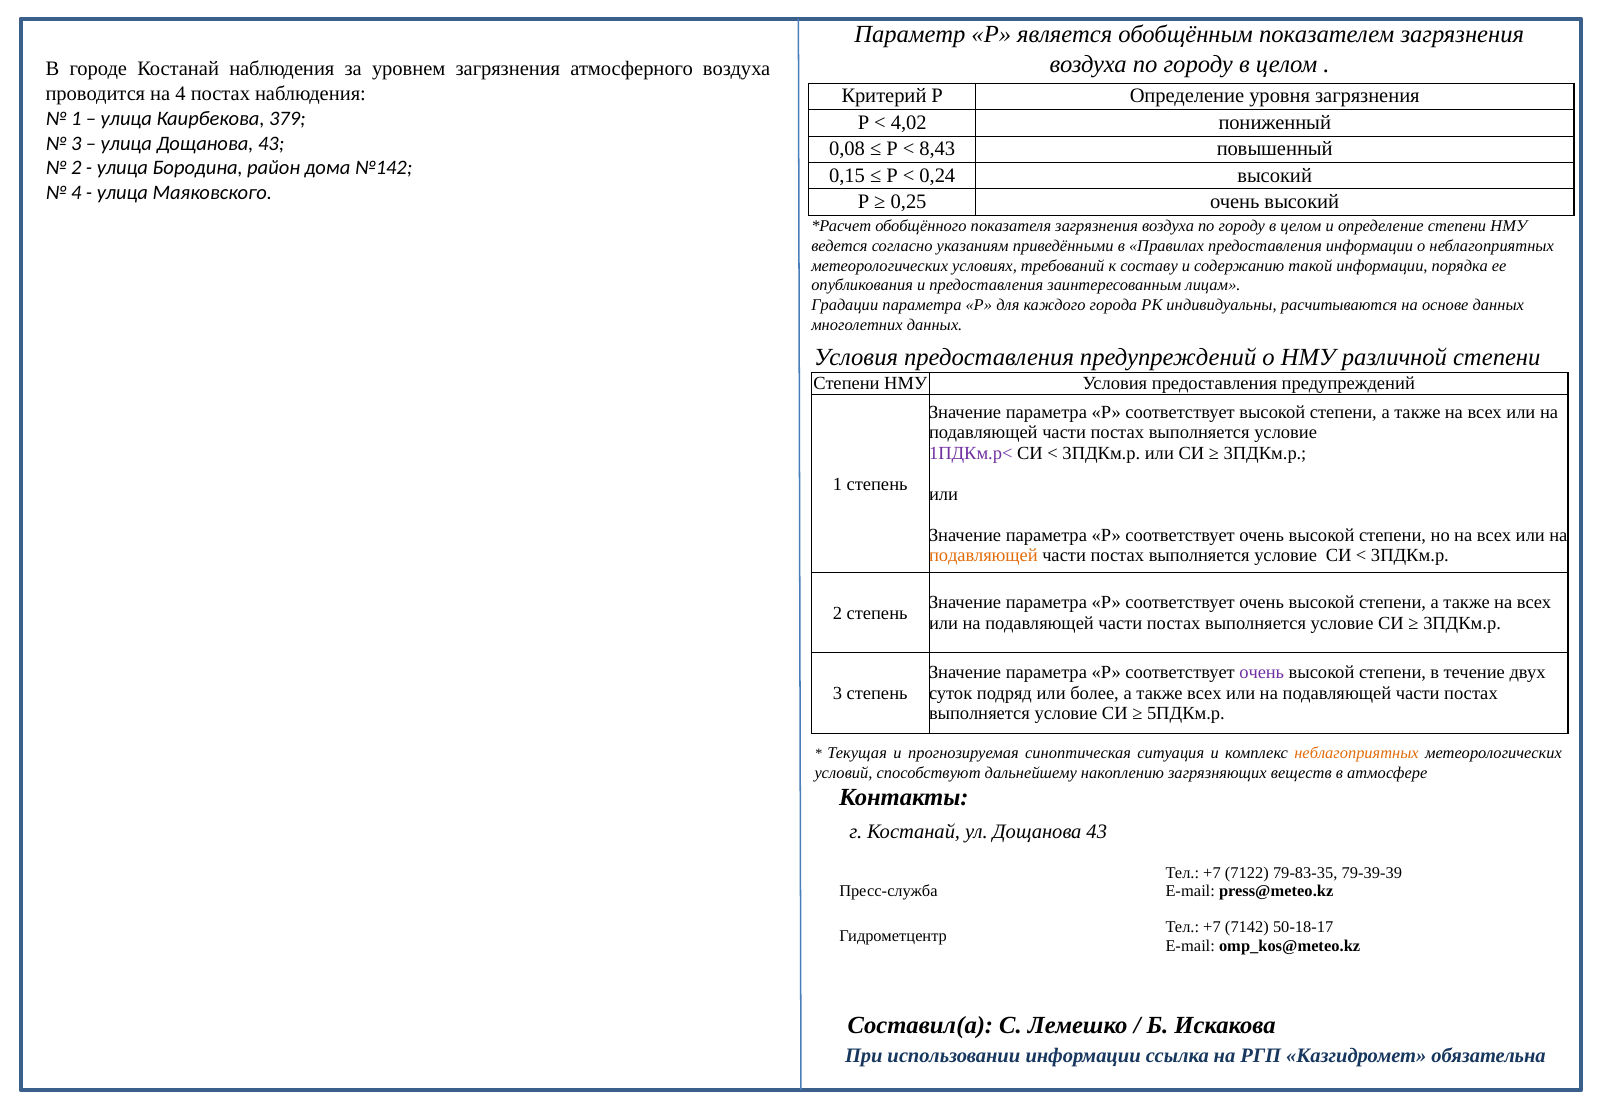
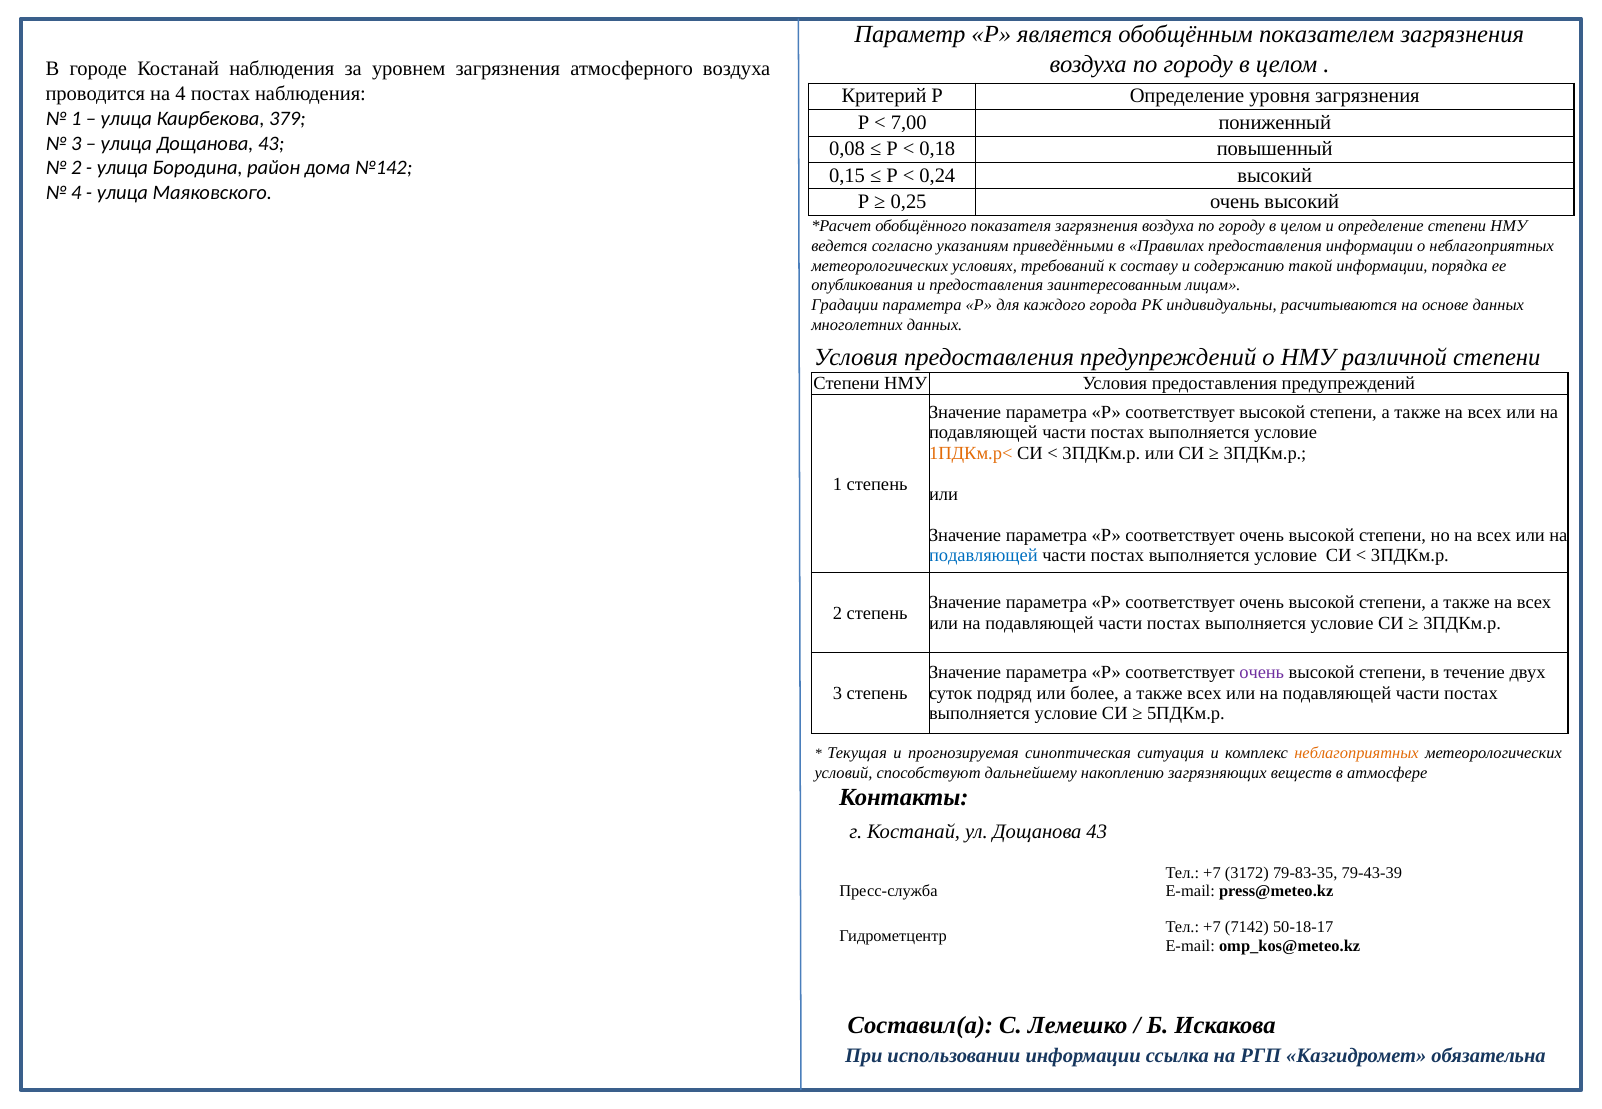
4,02: 4,02 -> 7,00 (909, 123)
8,43: 8,43 -> 0,18 (937, 149)
1ПДКм.р< colour: purple -> orange (971, 453)
подавляющей colour: orange -> blue (983, 556)
7122: 7122 -> 3172 (1247, 873)
79-39-39: 79-39-39 -> 79-43-39 (1372, 873)
